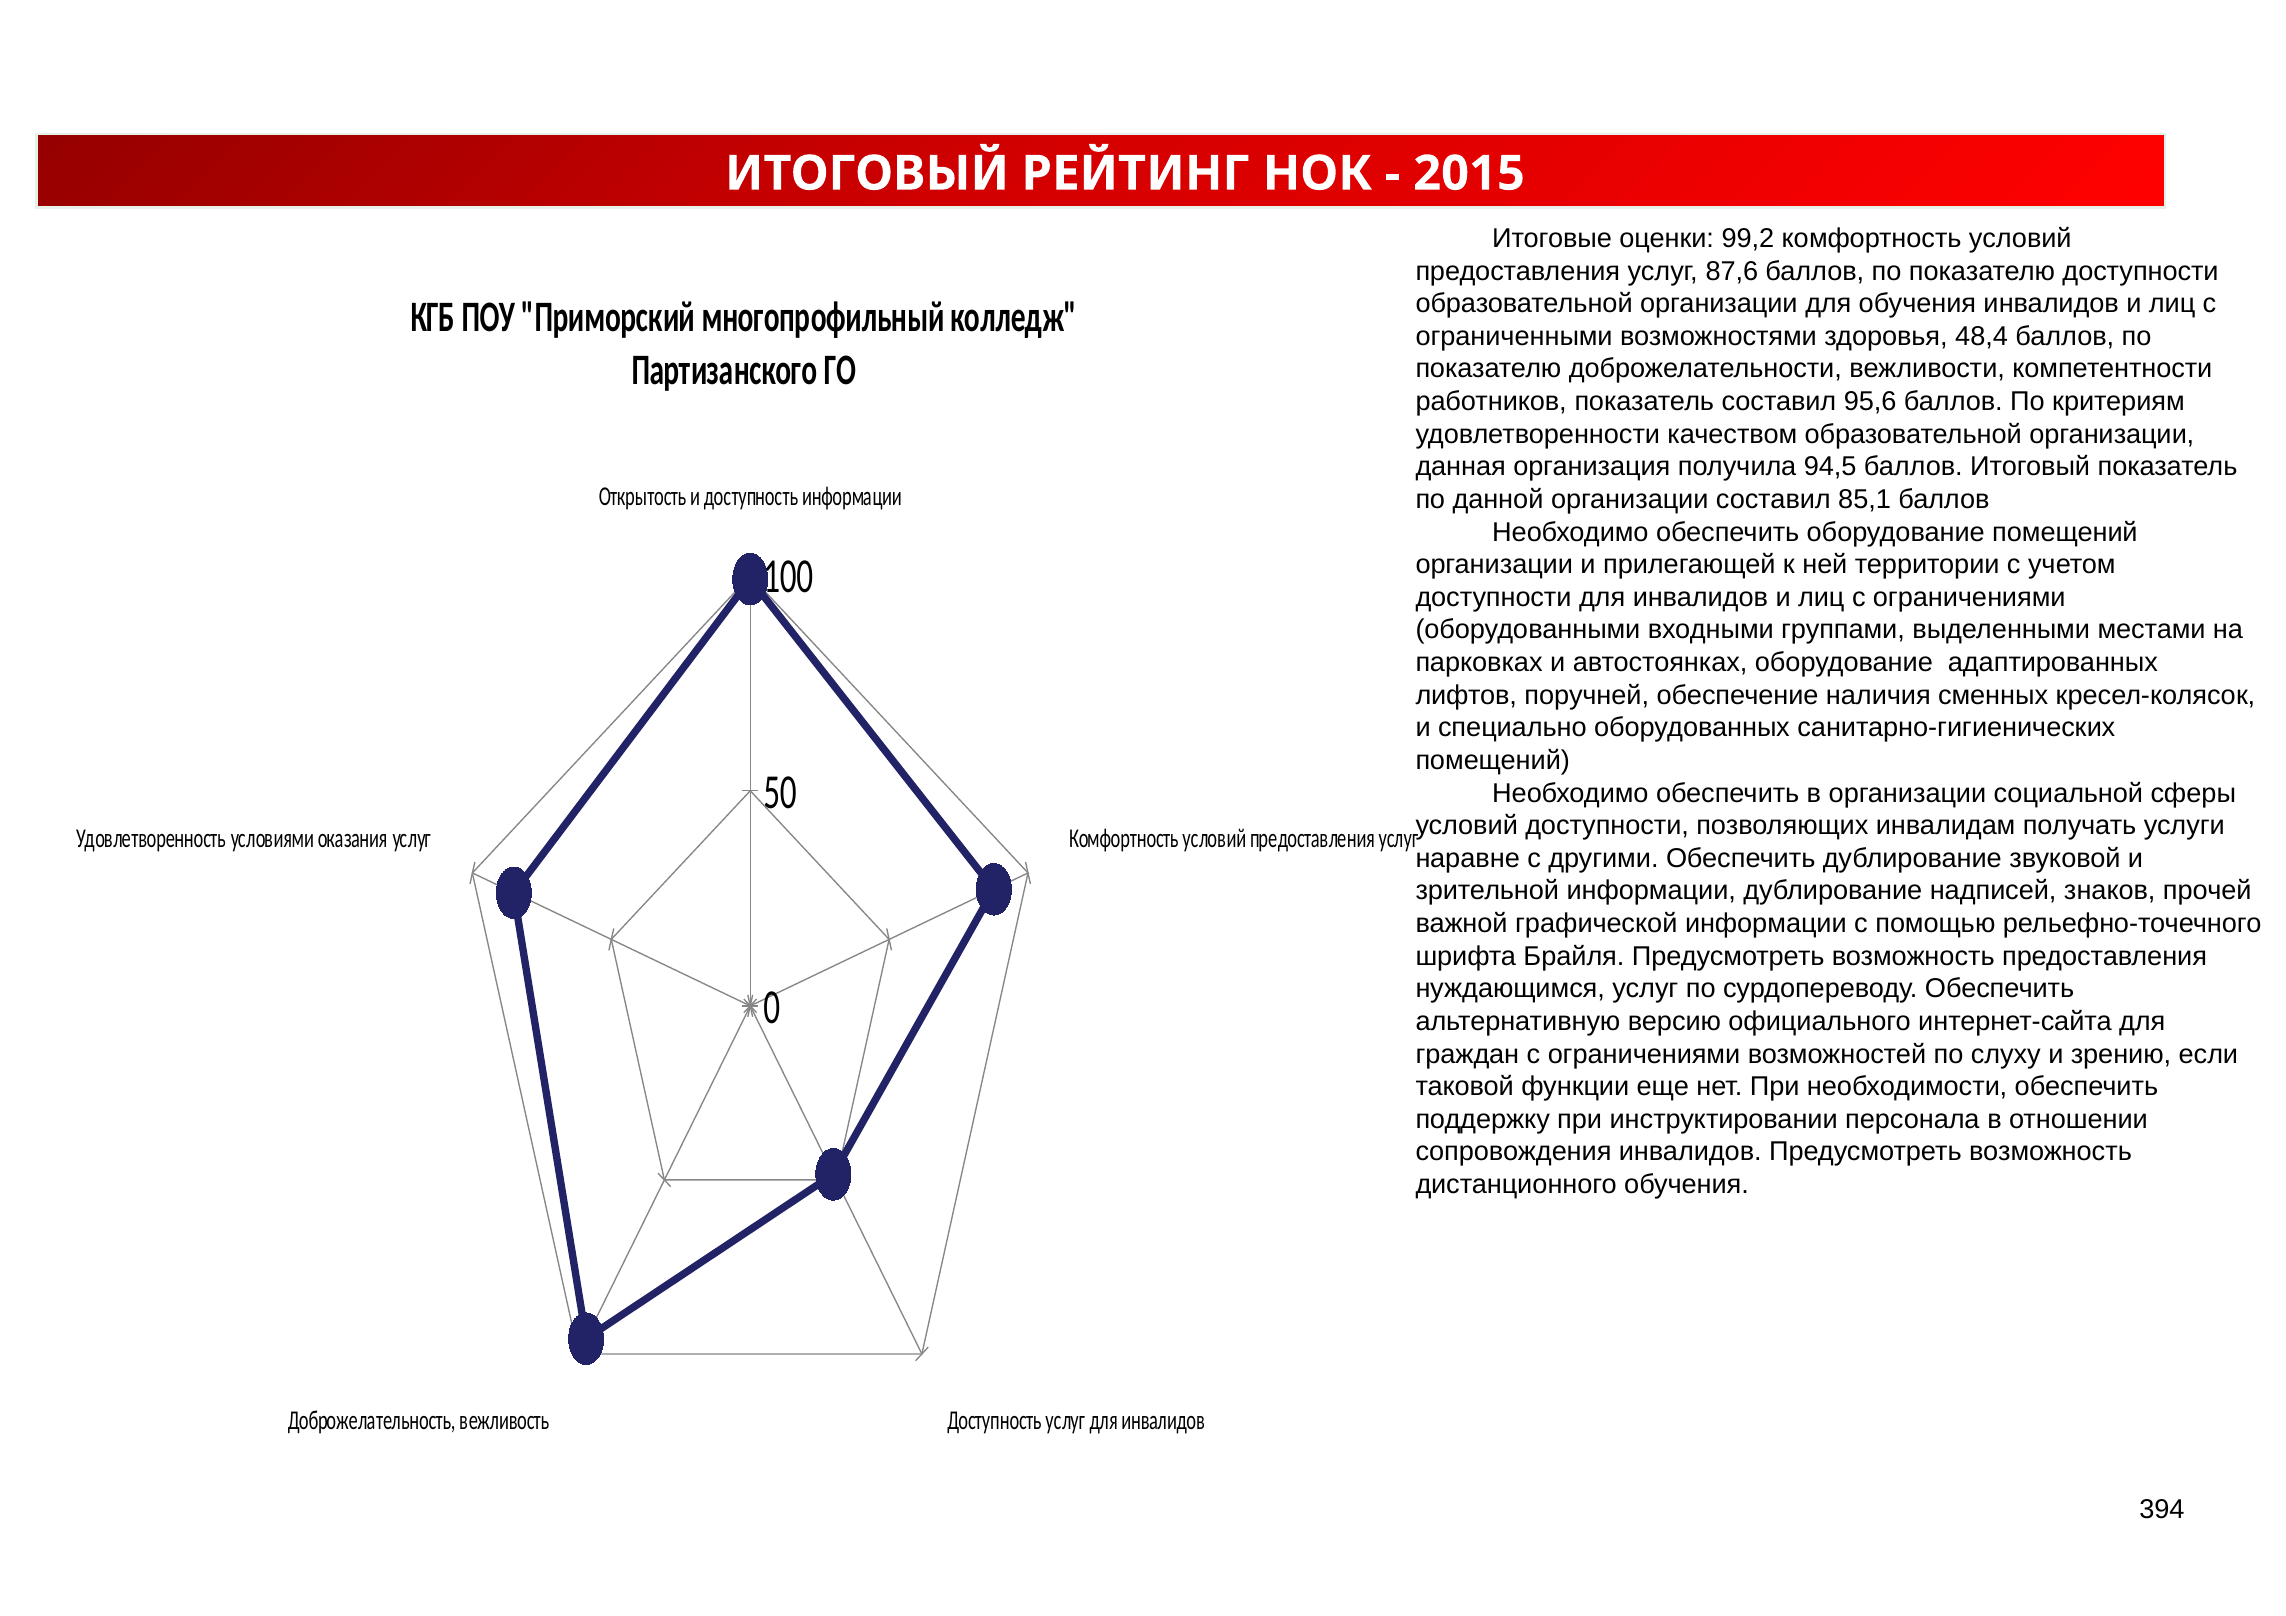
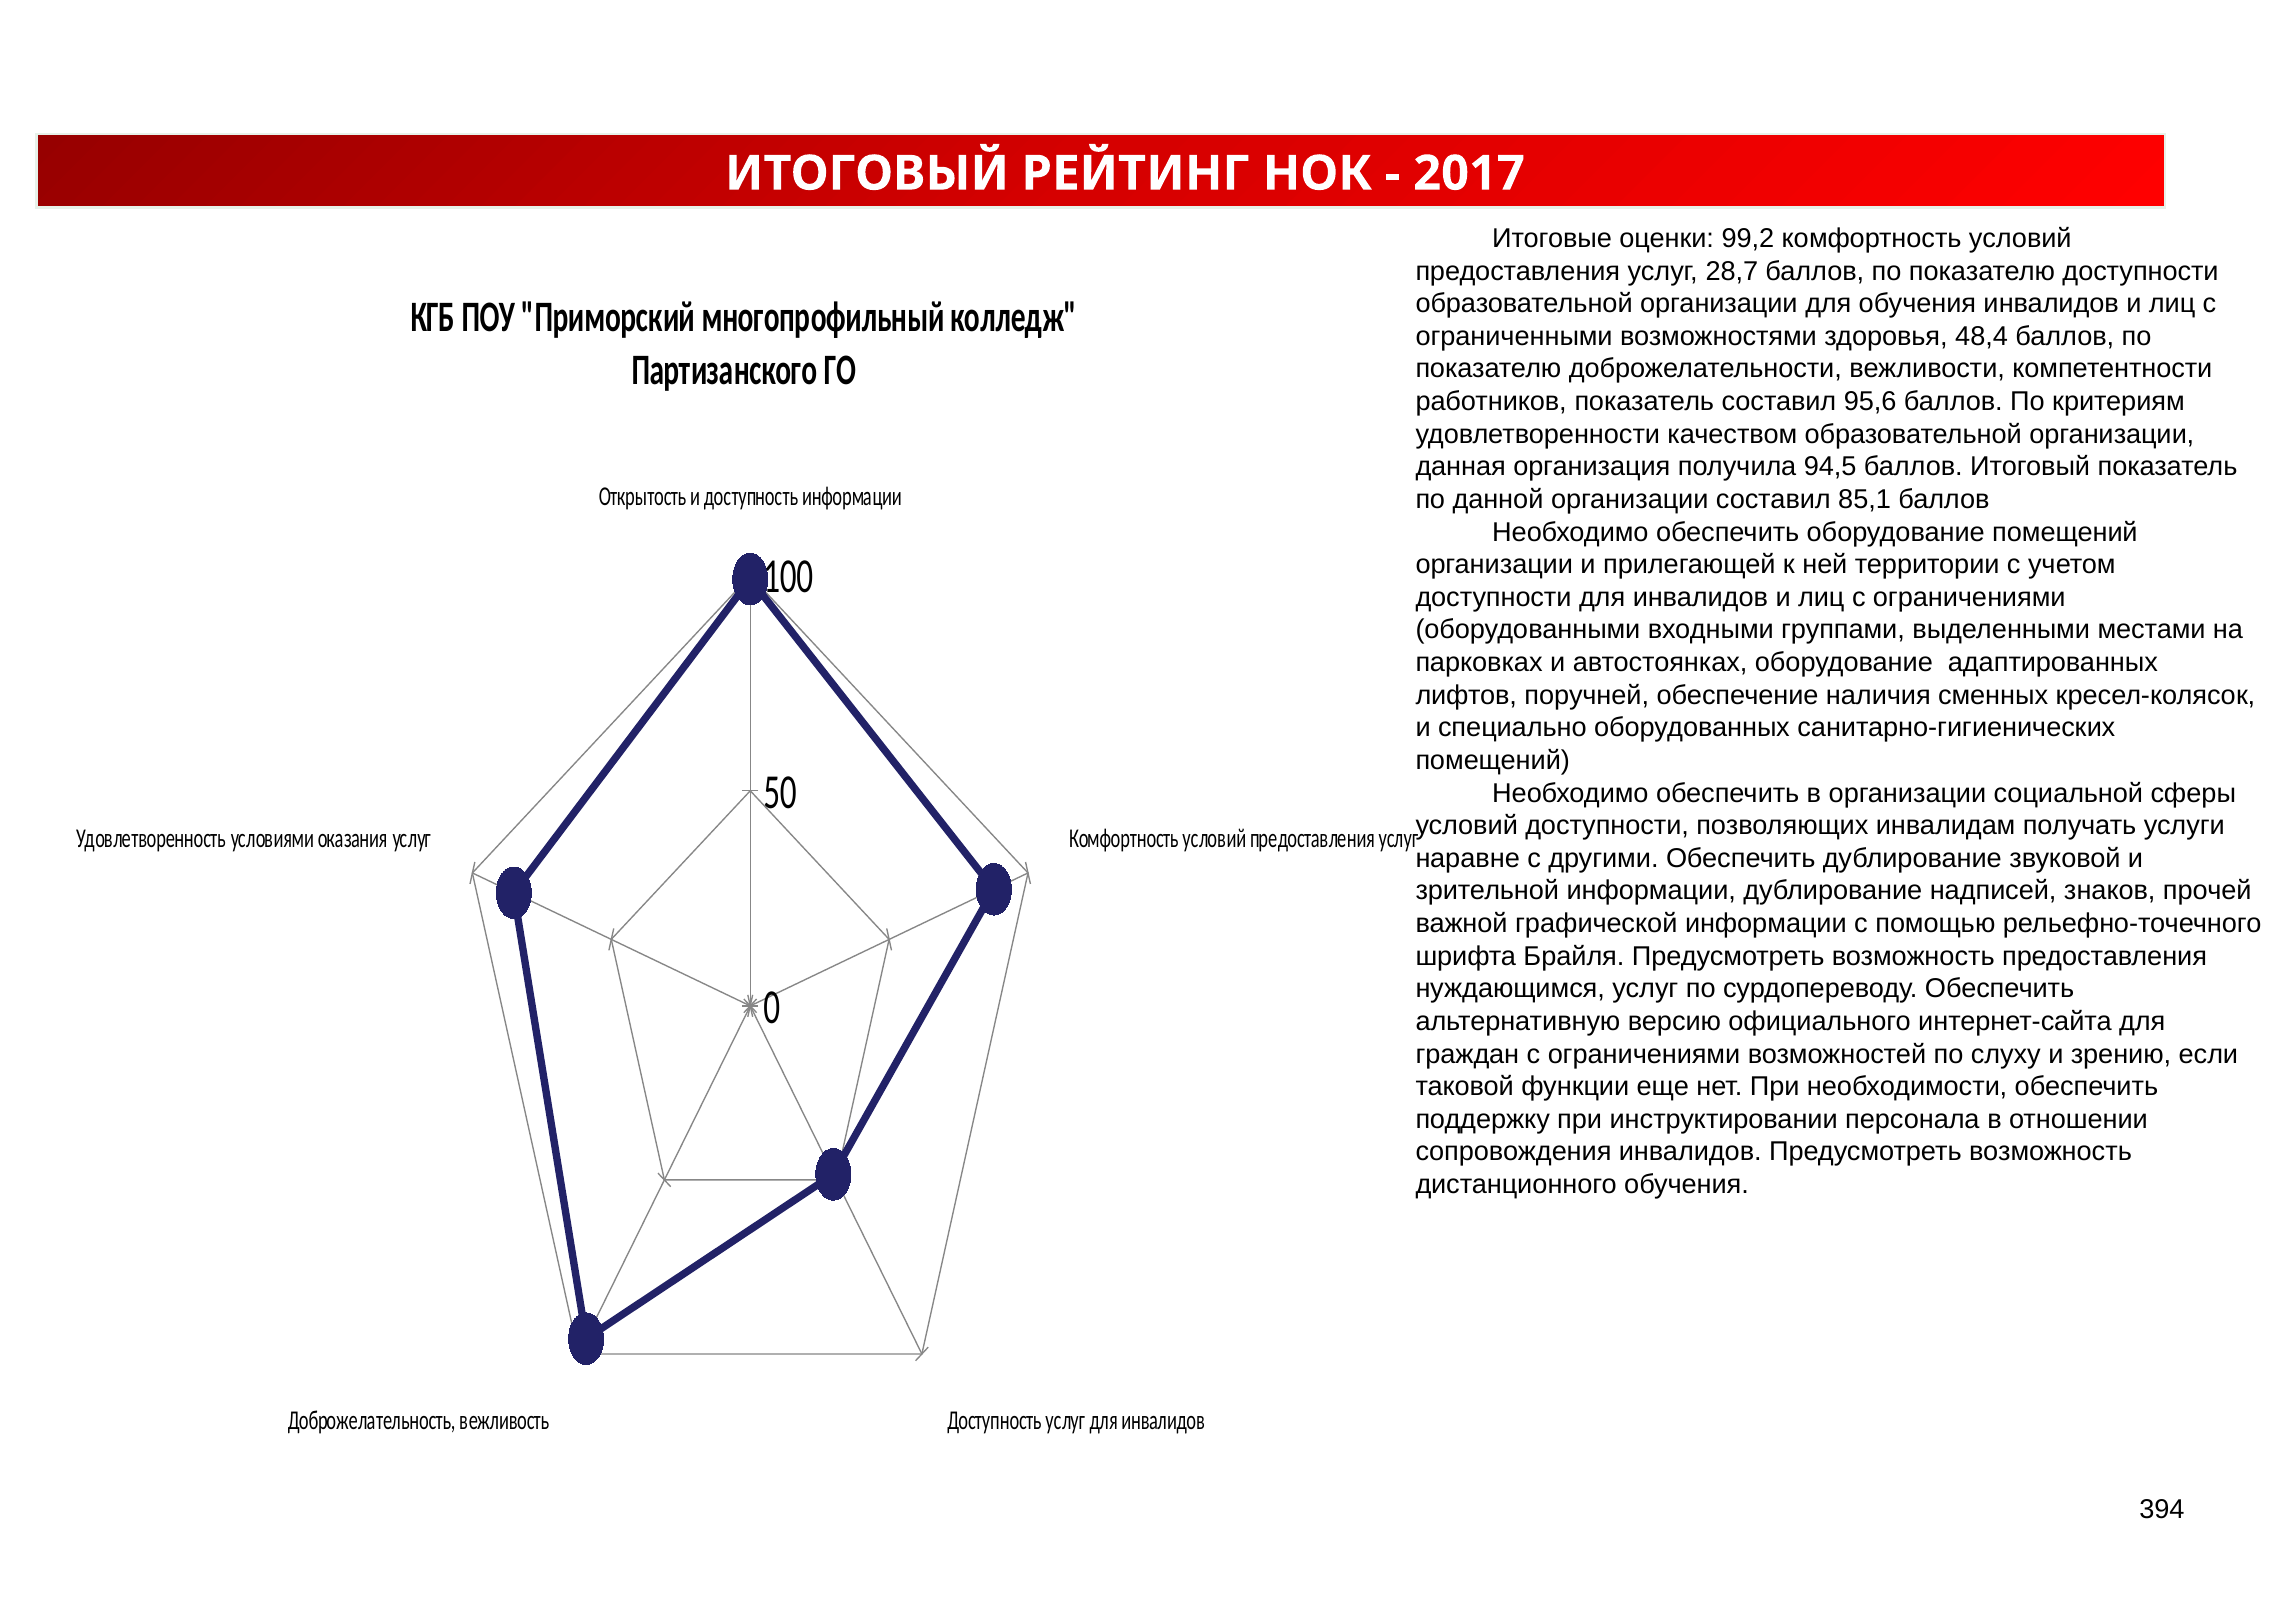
2015: 2015 -> 2017 (1469, 174)
87,6: 87,6 -> 28,7 (1732, 271)
